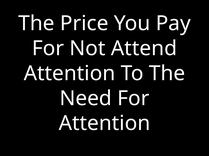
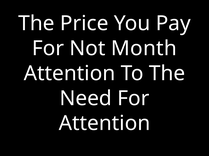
Attend: Attend -> Month (144, 49)
